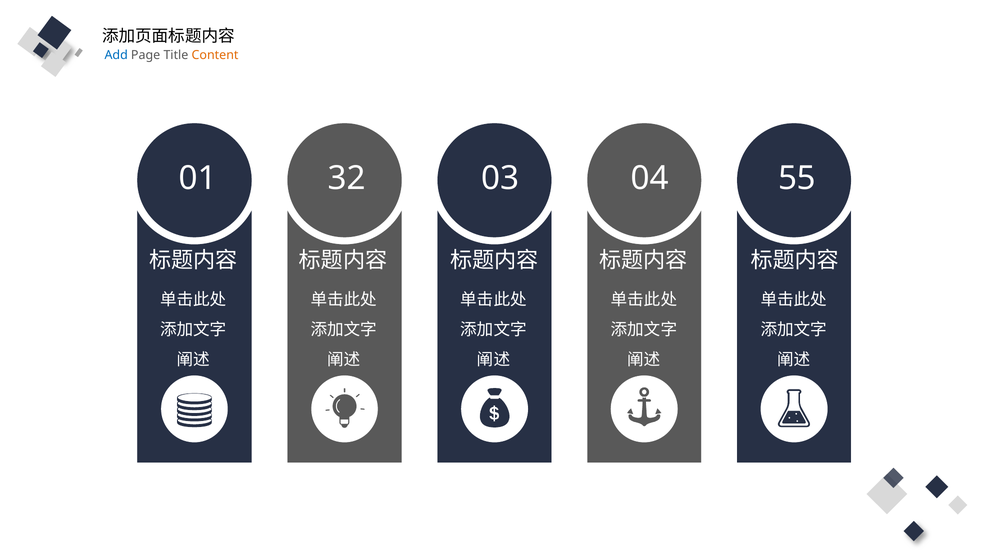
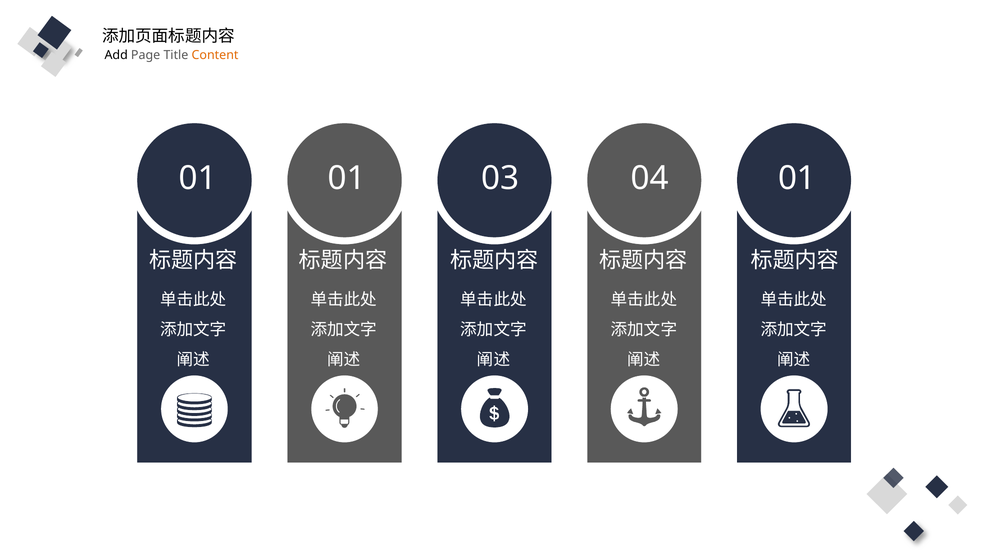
Add colour: blue -> black (116, 55)
01 32: 32 -> 01 (347, 179)
04 55: 55 -> 01 (797, 179)
